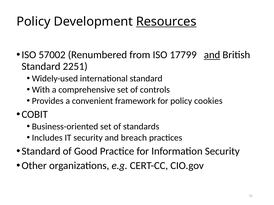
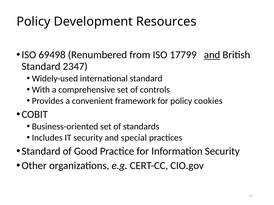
Resources underline: present -> none (166, 22)
57002: 57002 -> 69498 (52, 55)
2251: 2251 -> 2347 (75, 66)
breach: breach -> special (134, 138)
